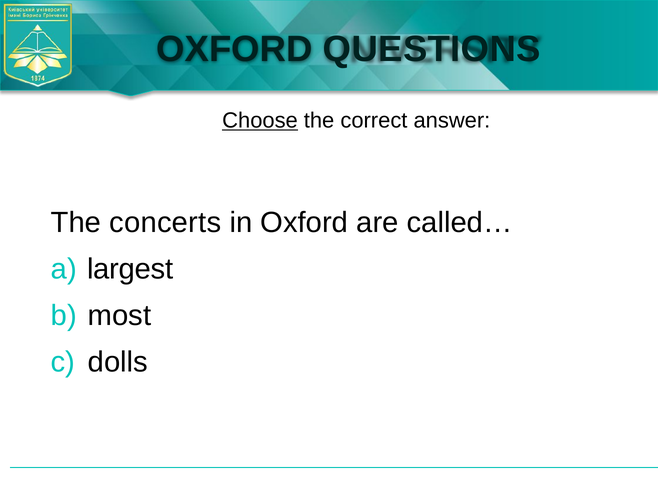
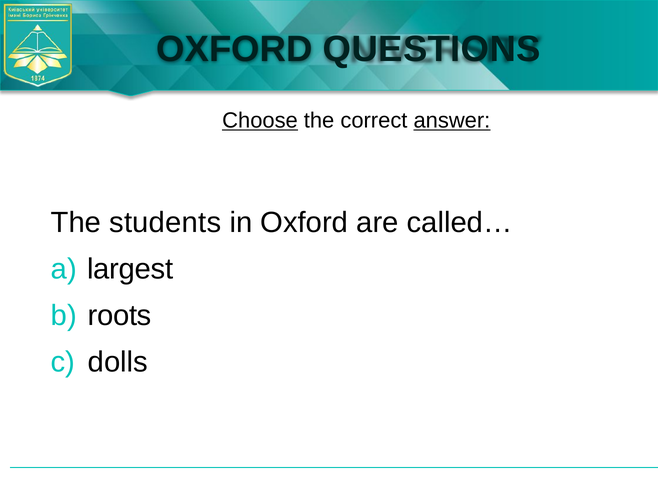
answer underline: none -> present (452, 121)
concerts: concerts -> students (165, 223)
most: most -> roots (120, 316)
